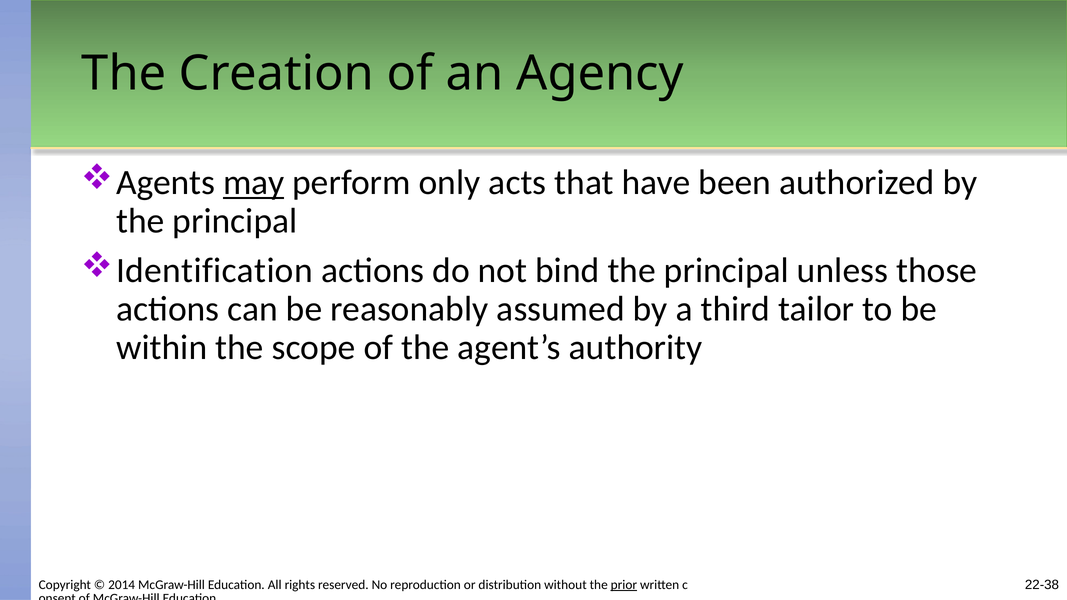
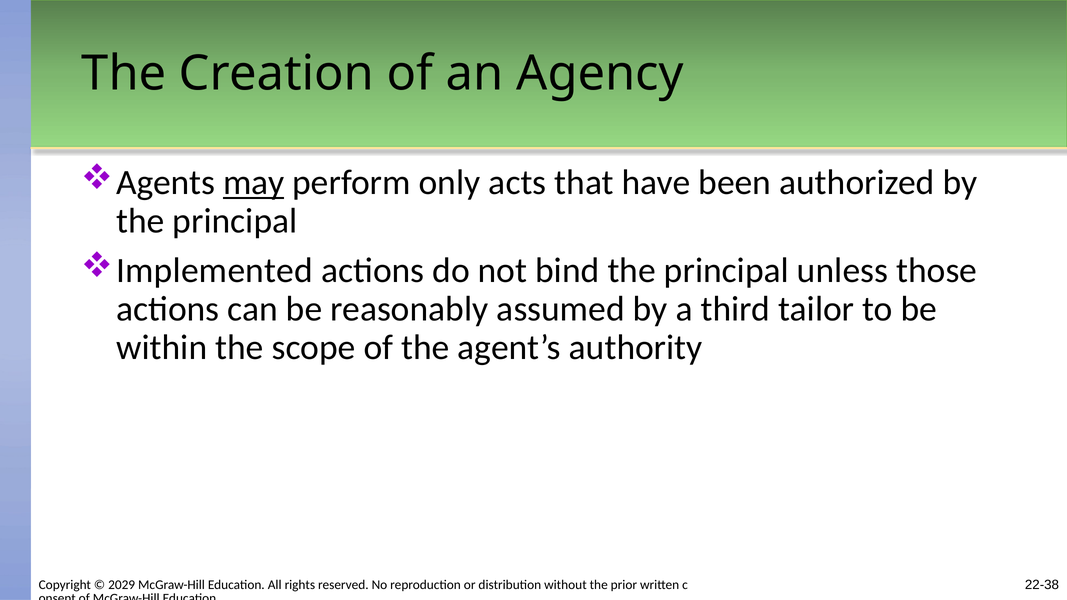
Identification: Identification -> Implemented (215, 271)
2014: 2014 -> 2029 (122, 585)
prior underline: present -> none (624, 585)
